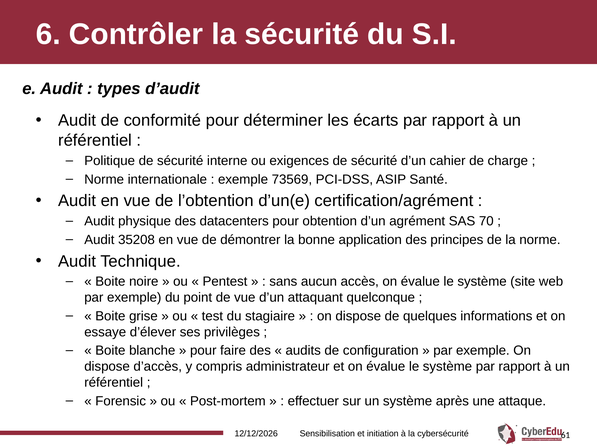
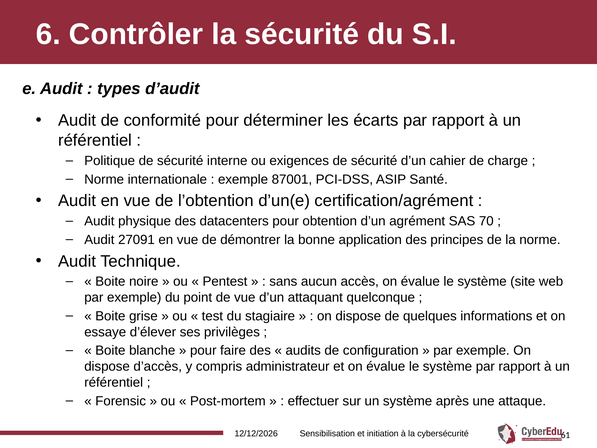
73569: 73569 -> 87001 (292, 179)
35208: 35208 -> 27091 (136, 240)
